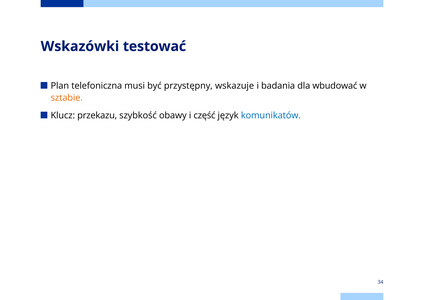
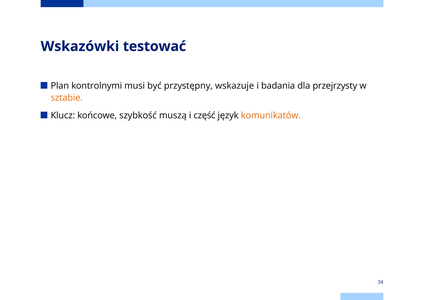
telefoniczna: telefoniczna -> kontrolnymi (97, 86)
wbudować: wbudować -> przejrzysty (335, 86)
przekazu: przekazu -> końcowe (97, 116)
obawy: obawy -> muszą (173, 116)
komunikatów colour: blue -> orange (271, 116)
